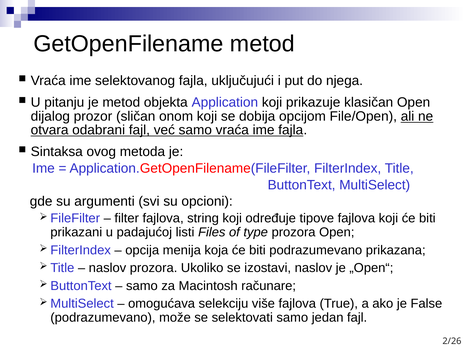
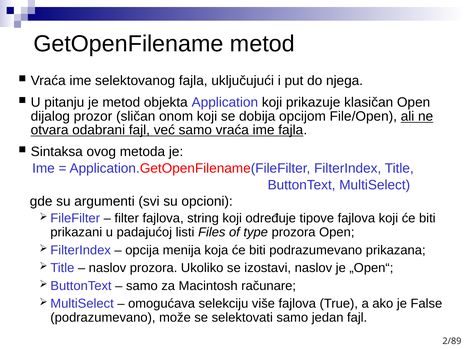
2/26: 2/26 -> 2/89 (452, 342)
